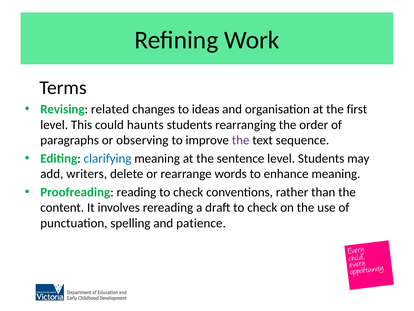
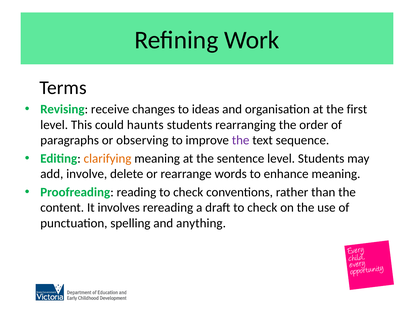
related: related -> receive (110, 109)
clarifying colour: blue -> orange (108, 158)
writers: writers -> involve (87, 174)
patience: patience -> anything (201, 223)
